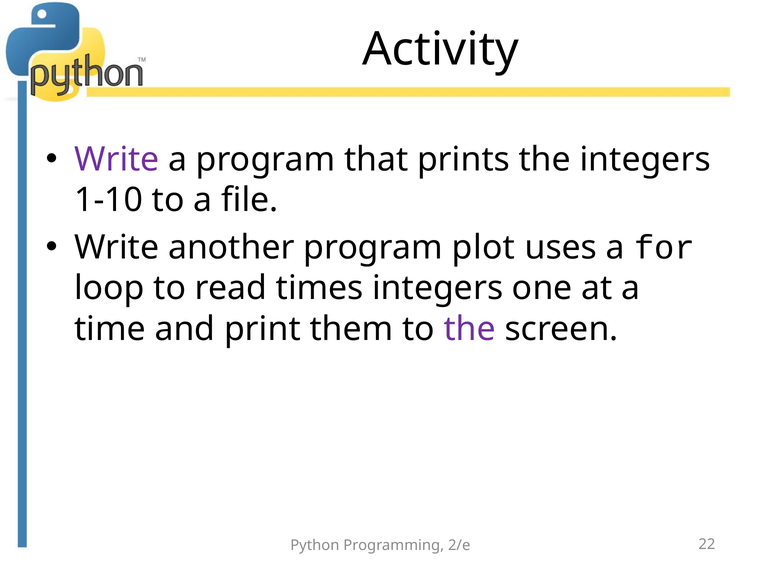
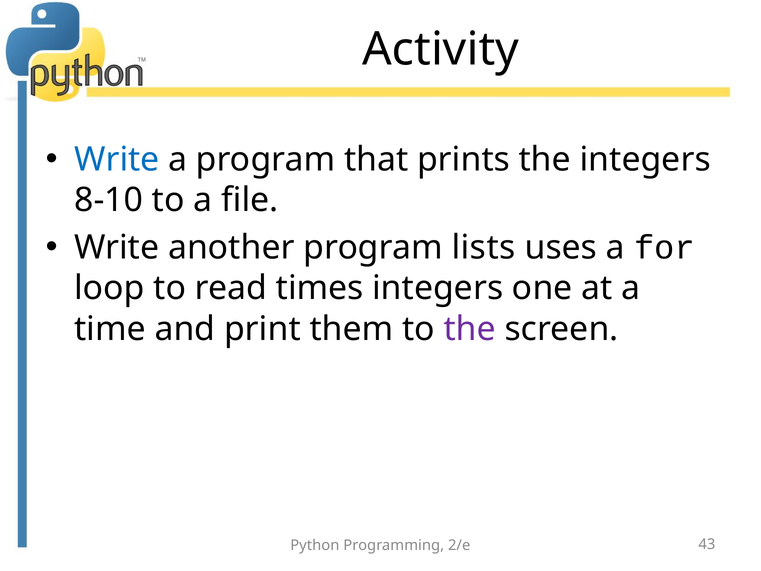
Write colour: purple -> blue (117, 160)
1-10: 1-10 -> 8-10 (109, 200)
plot: plot -> lists (484, 248)
22: 22 -> 43 (707, 544)
